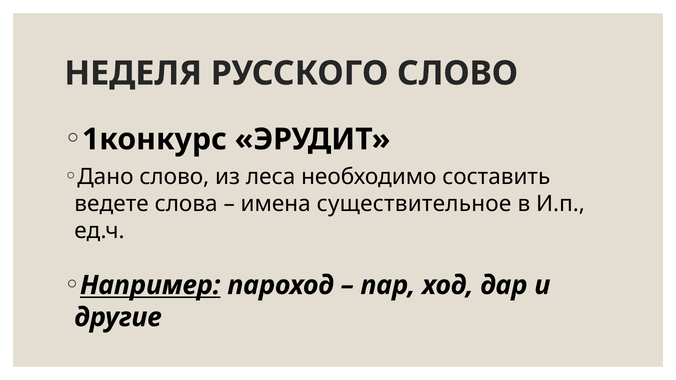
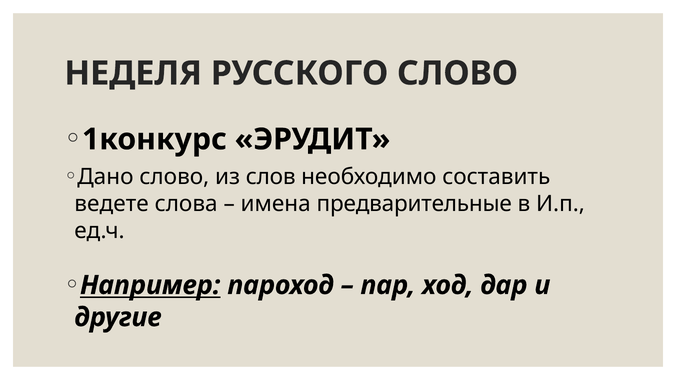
леса: леса -> слов (271, 177)
существительное: существительное -> предварительные (414, 204)
